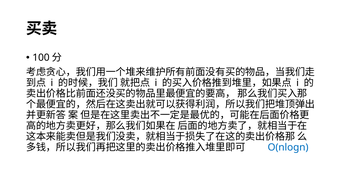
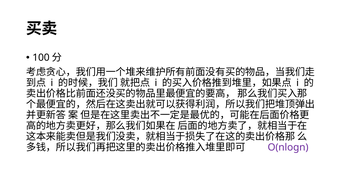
O(nlogn colour: blue -> purple (288, 148)
